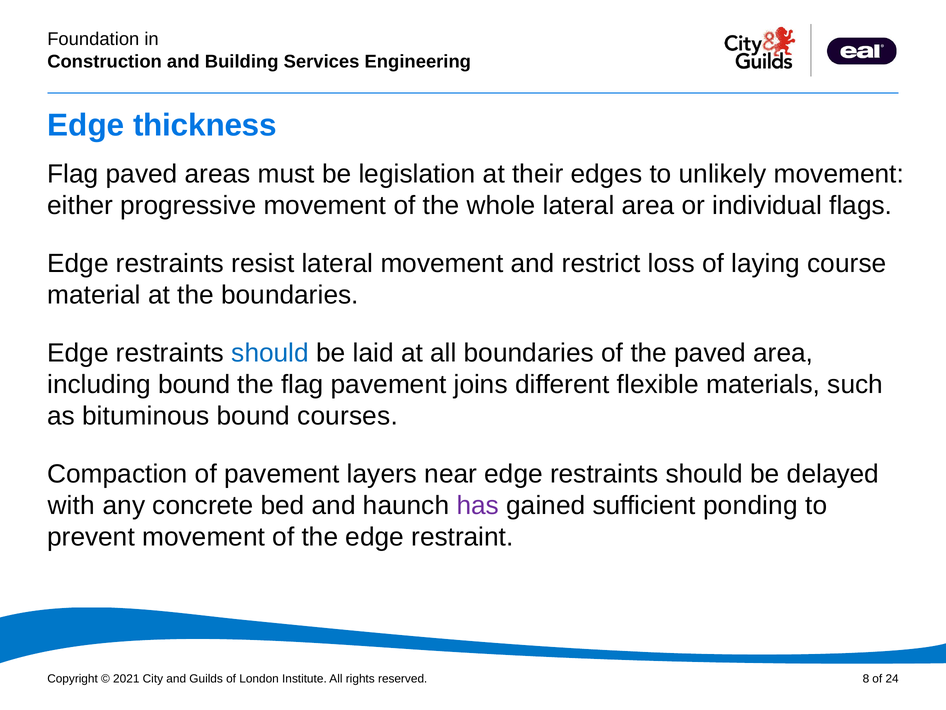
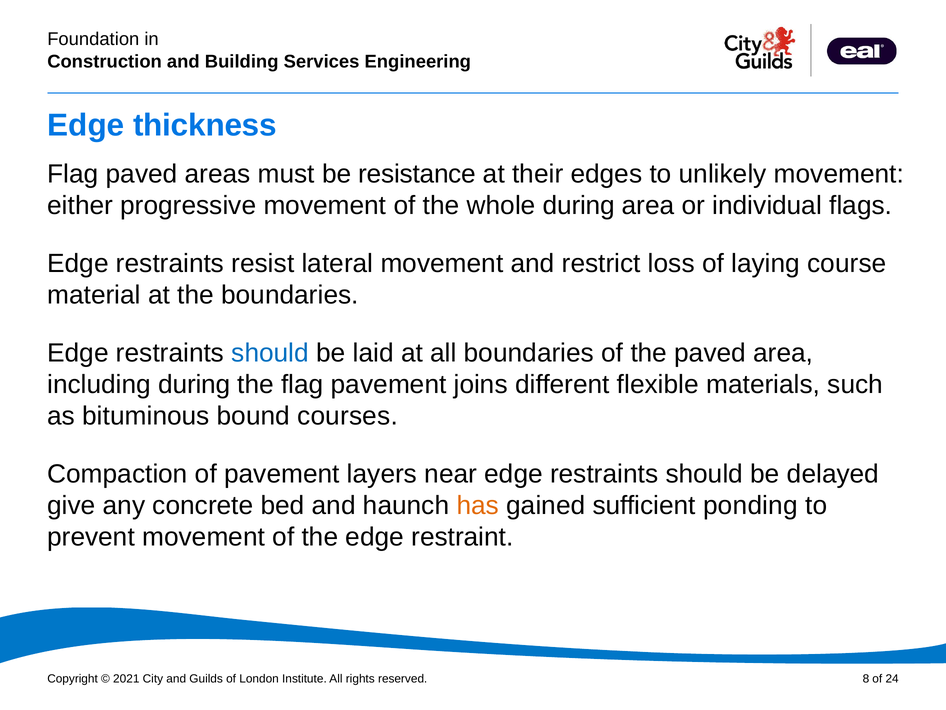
legislation: legislation -> resistance (417, 174)
whole lateral: lateral -> during (579, 206)
including bound: bound -> during (194, 384)
with: with -> give (71, 505)
has colour: purple -> orange (478, 505)
